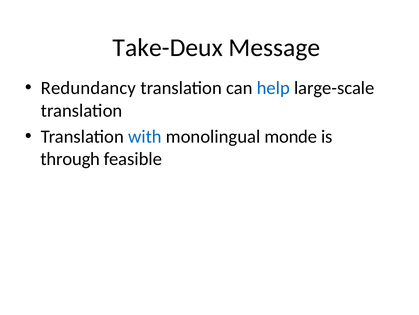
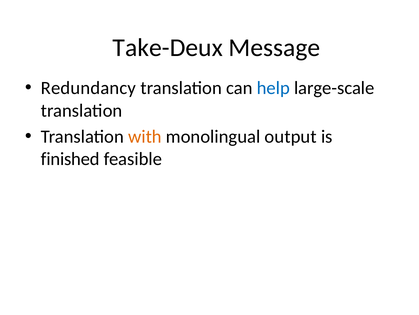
with colour: blue -> orange (145, 136)
monde: monde -> output (291, 136)
through: through -> finished (70, 159)
